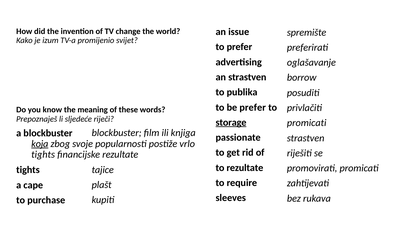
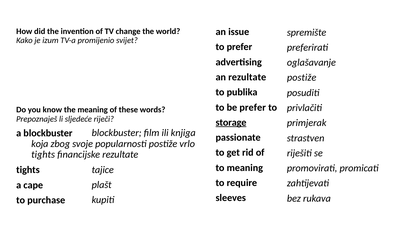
an strastven: strastven -> rezultate (247, 77)
borrow: borrow -> postiže (302, 78)
promicati: promicati -> primjerak (307, 123)
koja underline: present -> none (40, 143)
to rezultate: rezultate -> meaning (245, 168)
